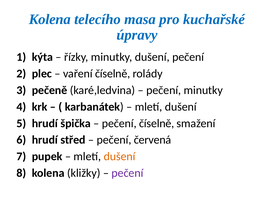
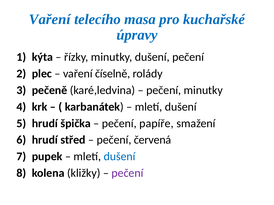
Kolena: Kolena -> Vaření (50, 19)
pečení číselně: číselně -> papíře (157, 124)
dušení colour: orange -> blue (120, 157)
